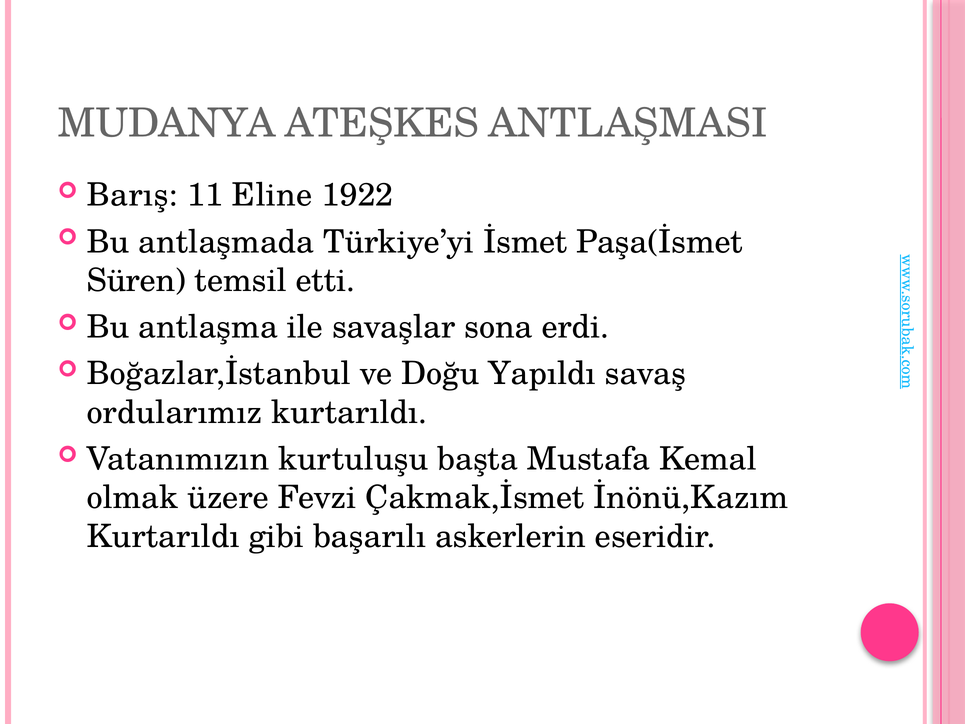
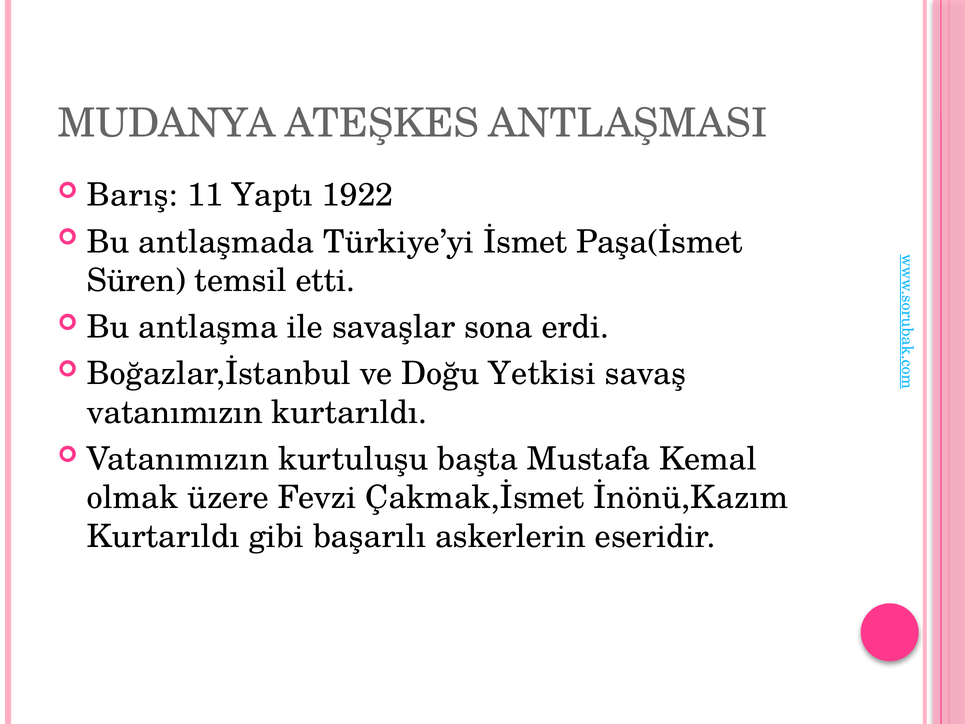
Eline: Eline -> Yaptı (272, 195)
Yapıldı: Yapıldı -> Yetkisi (542, 374)
ordularımız: ordularımız -> vatanımızın (175, 412)
